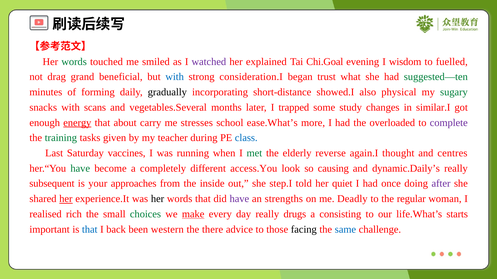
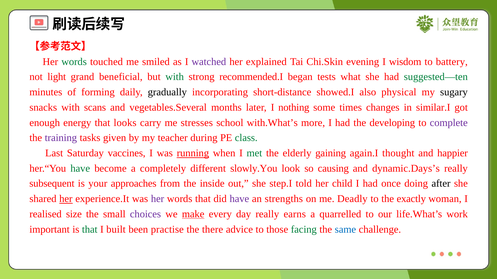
Chi.Goal: Chi.Goal -> Chi.Skin (325, 62)
fuelled: fuelled -> battery (452, 62)
drag: drag -> light (57, 77)
with colour: blue -> green (175, 77)
consideration.I: consideration.I -> recommended.I (251, 77)
trust: trust -> tests (327, 77)
sugary colour: green -> black (454, 92)
trapped: trapped -> nothing (294, 108)
study: study -> times (351, 108)
energy underline: present -> none (77, 123)
about: about -> looks (125, 123)
ease.What’s: ease.What’s -> with.What’s (272, 123)
overloaded: overloaded -> developing (392, 123)
training colour: green -> purple (61, 138)
class colour: blue -> green (246, 138)
running underline: none -> present (193, 153)
reverse: reverse -> gaining (331, 153)
centres: centres -> happier (453, 153)
access.You: access.You -> slowly.You (254, 169)
dynamic.Daily’s: dynamic.Daily’s -> dynamic.Days’s (406, 169)
quiet: quiet -> child (342, 184)
after colour: purple -> black (441, 184)
her colour: black -> purple (158, 199)
regular: regular -> exactly (411, 199)
rich: rich -> size (74, 215)
choices colour: green -> purple (145, 215)
drugs: drugs -> earns (295, 215)
consisting: consisting -> quarrelled (340, 215)
starts: starts -> work (457, 215)
that colour: blue -> green (90, 230)
back: back -> built (116, 230)
western: western -> practise (167, 230)
facing colour: black -> green (304, 230)
